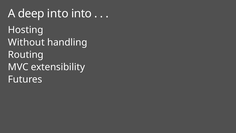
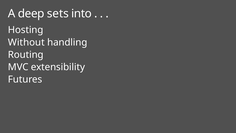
deep into: into -> sets (58, 14)
